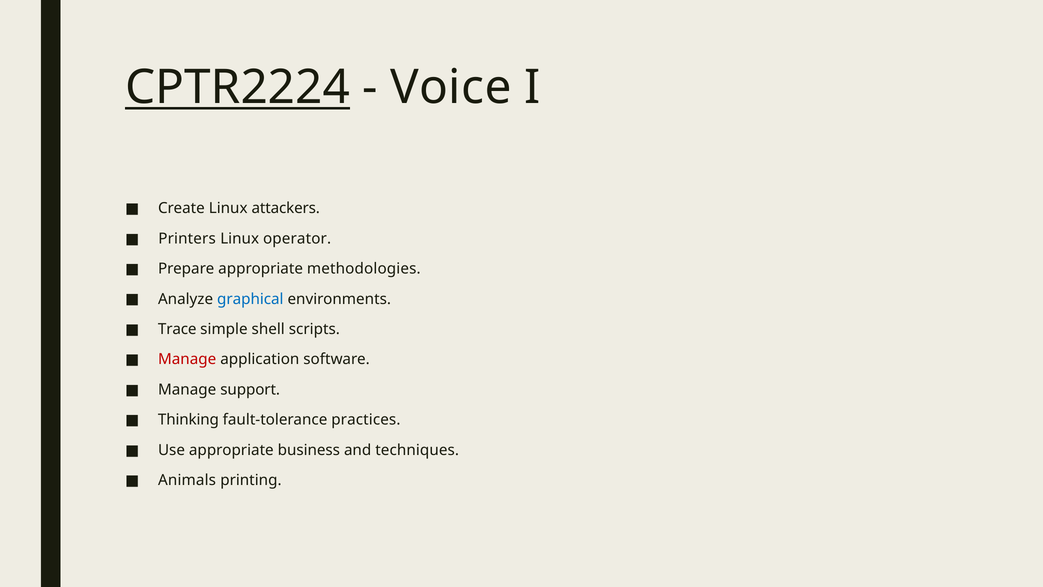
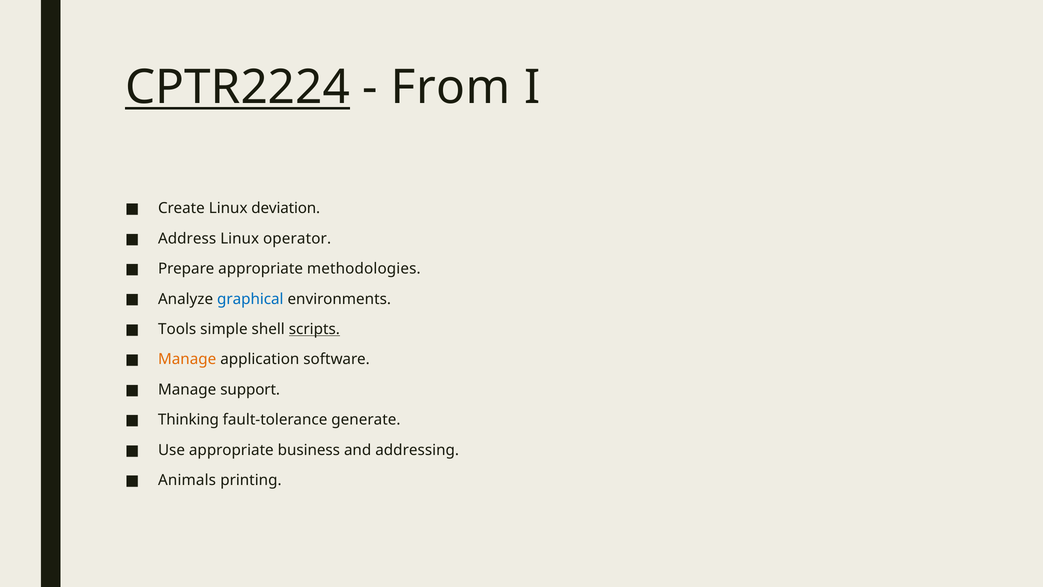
Voice: Voice -> From (451, 88)
attackers: attackers -> deviation (286, 208)
Printers: Printers -> Address (187, 238)
Trace: Trace -> Tools (177, 329)
scripts underline: none -> present (314, 329)
Manage colour: red -> orange (187, 359)
practices: practices -> generate (366, 420)
techniques: techniques -> addressing (417, 450)
